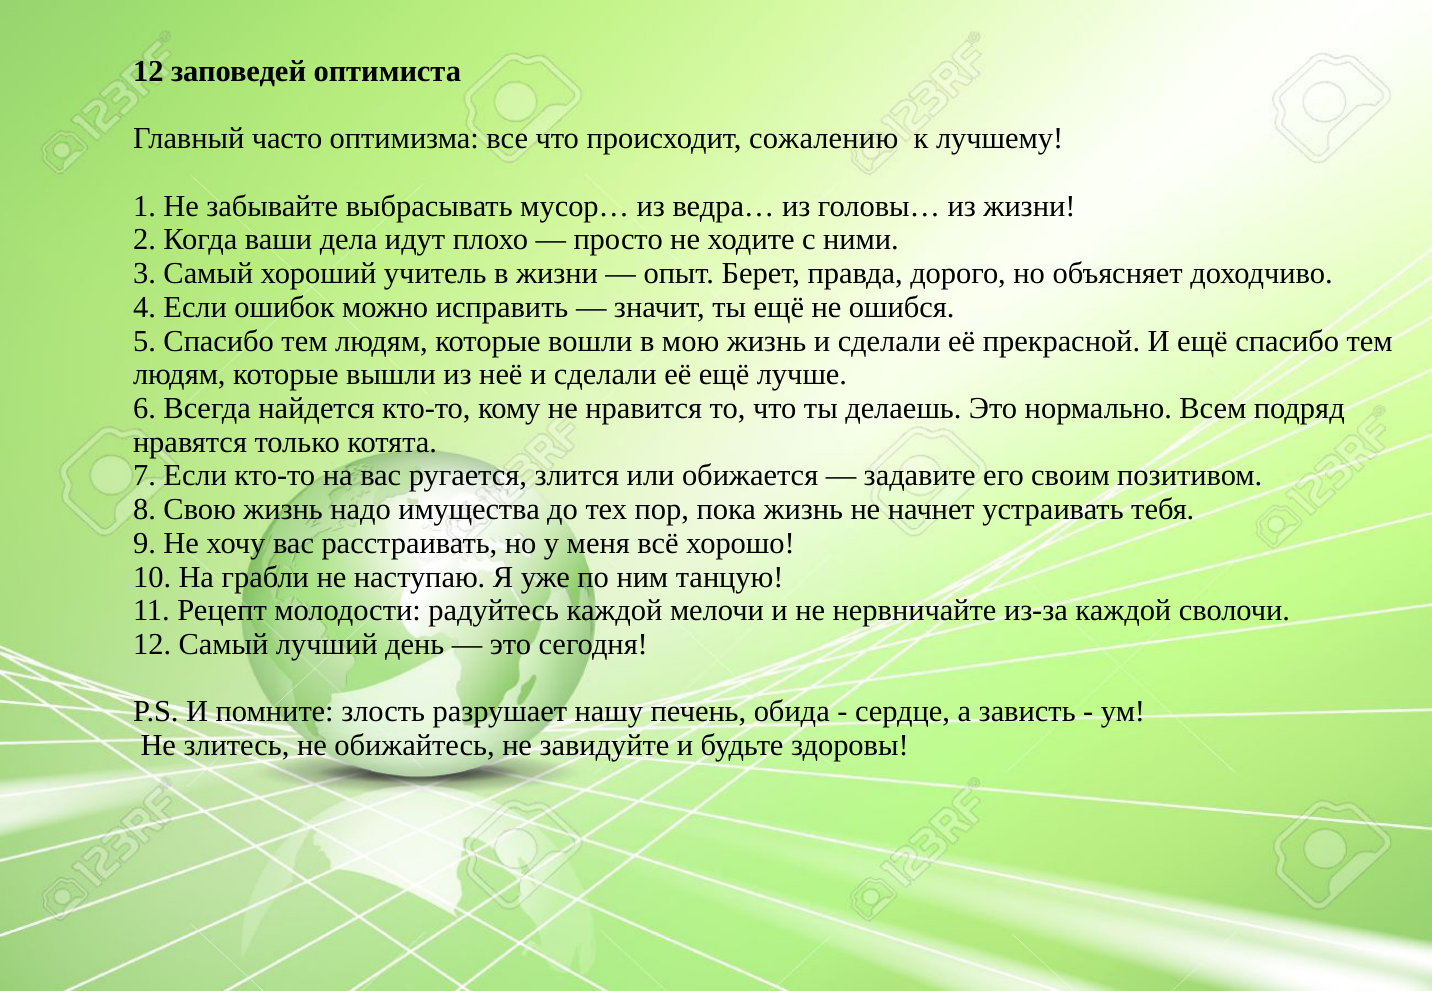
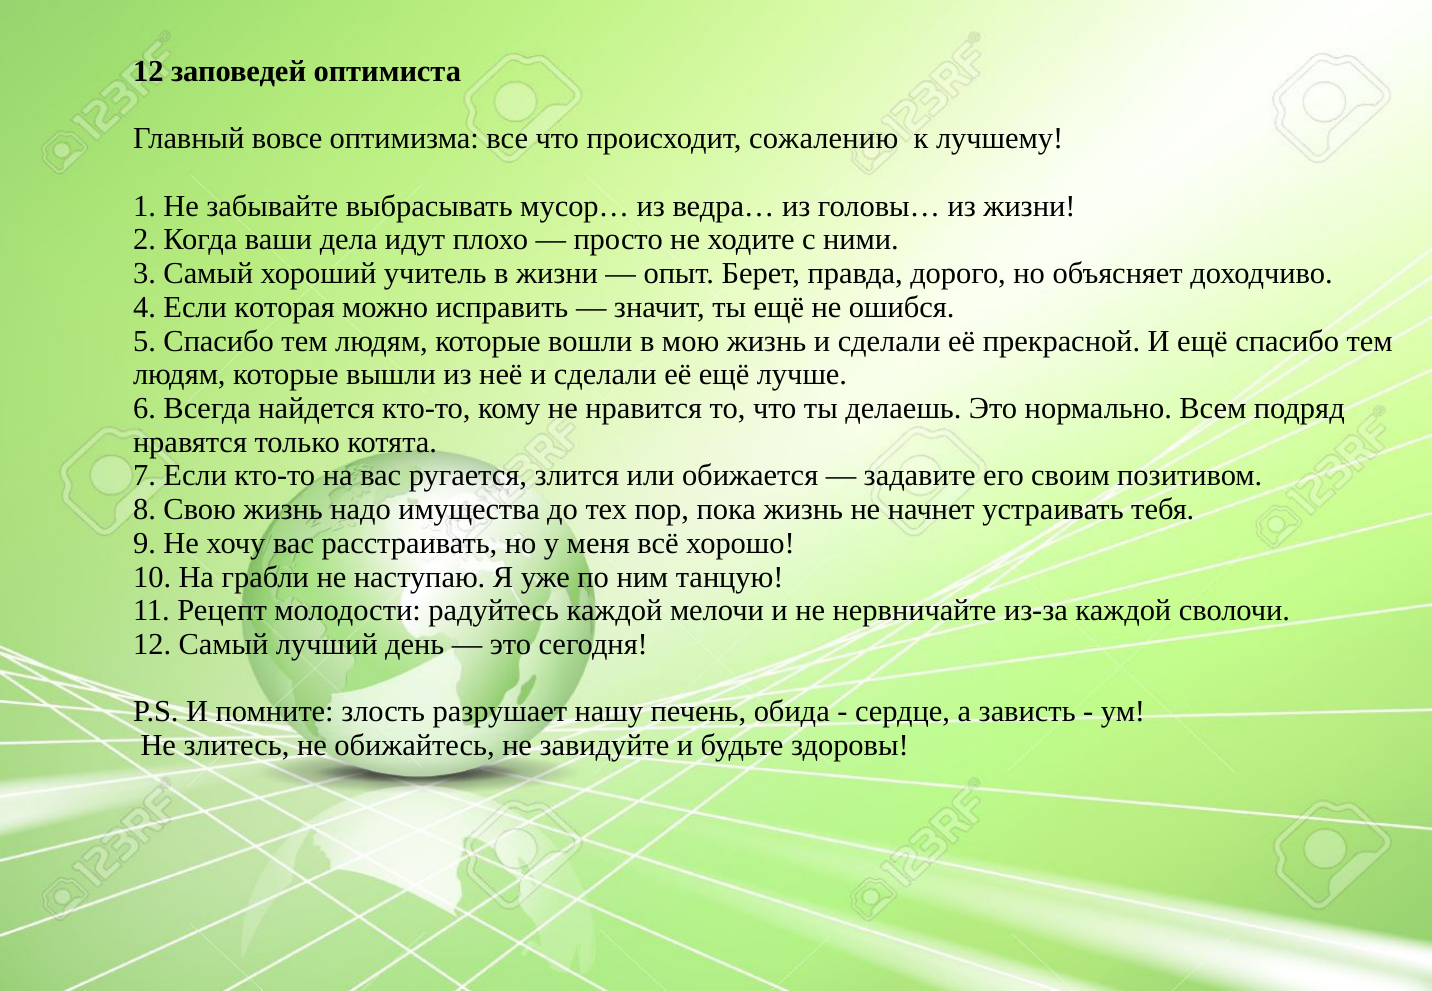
часто: часто -> вовсе (287, 139)
ошибок: ошибок -> которая (285, 307)
